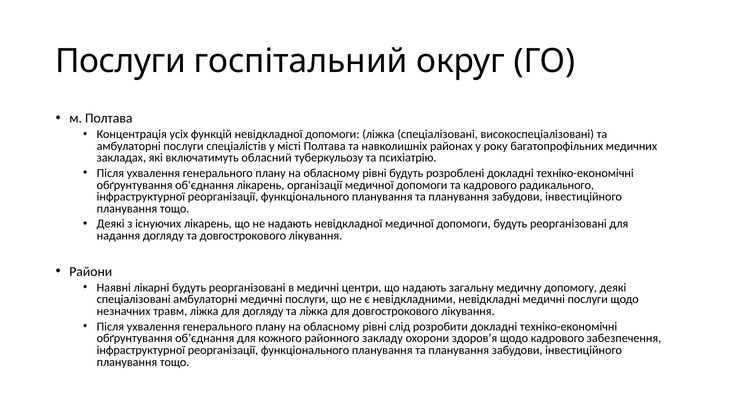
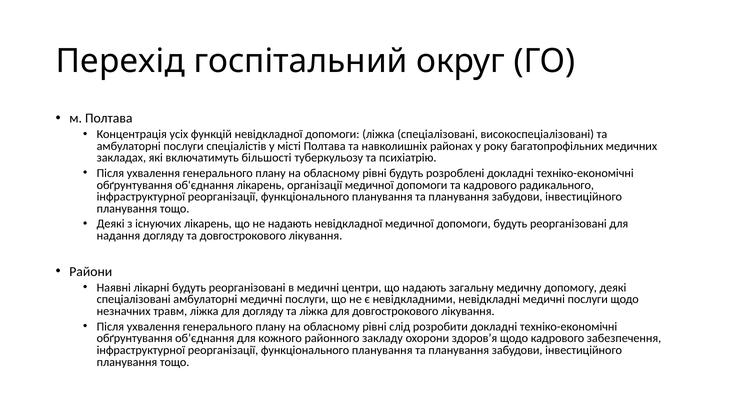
Послуги: Послуги -> Перехід (120, 61)
обласний: обласний -> більшості (267, 158)
